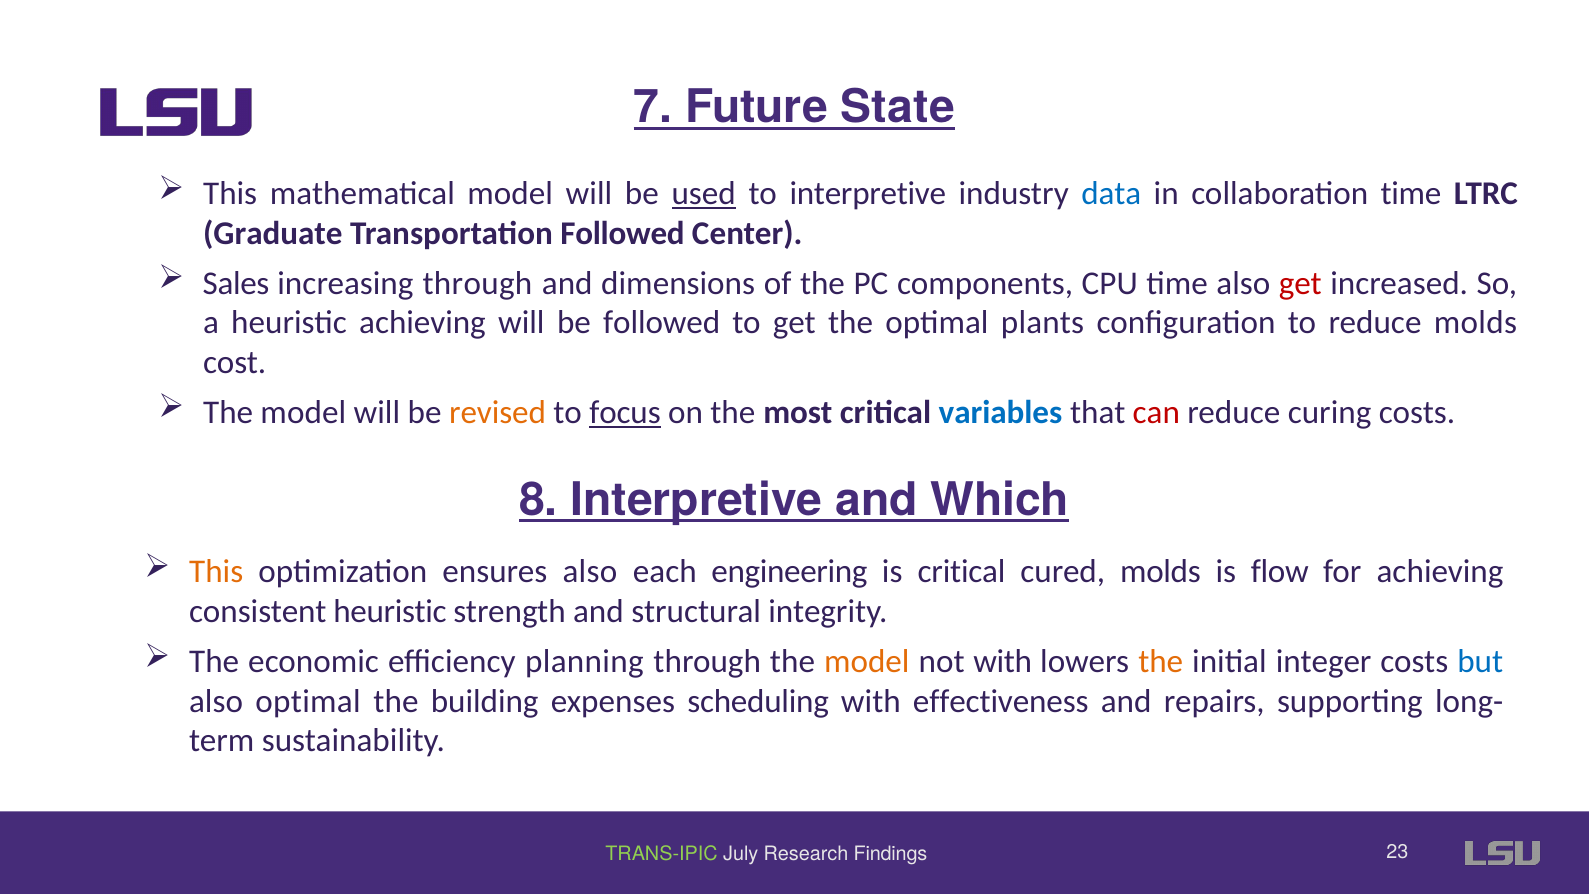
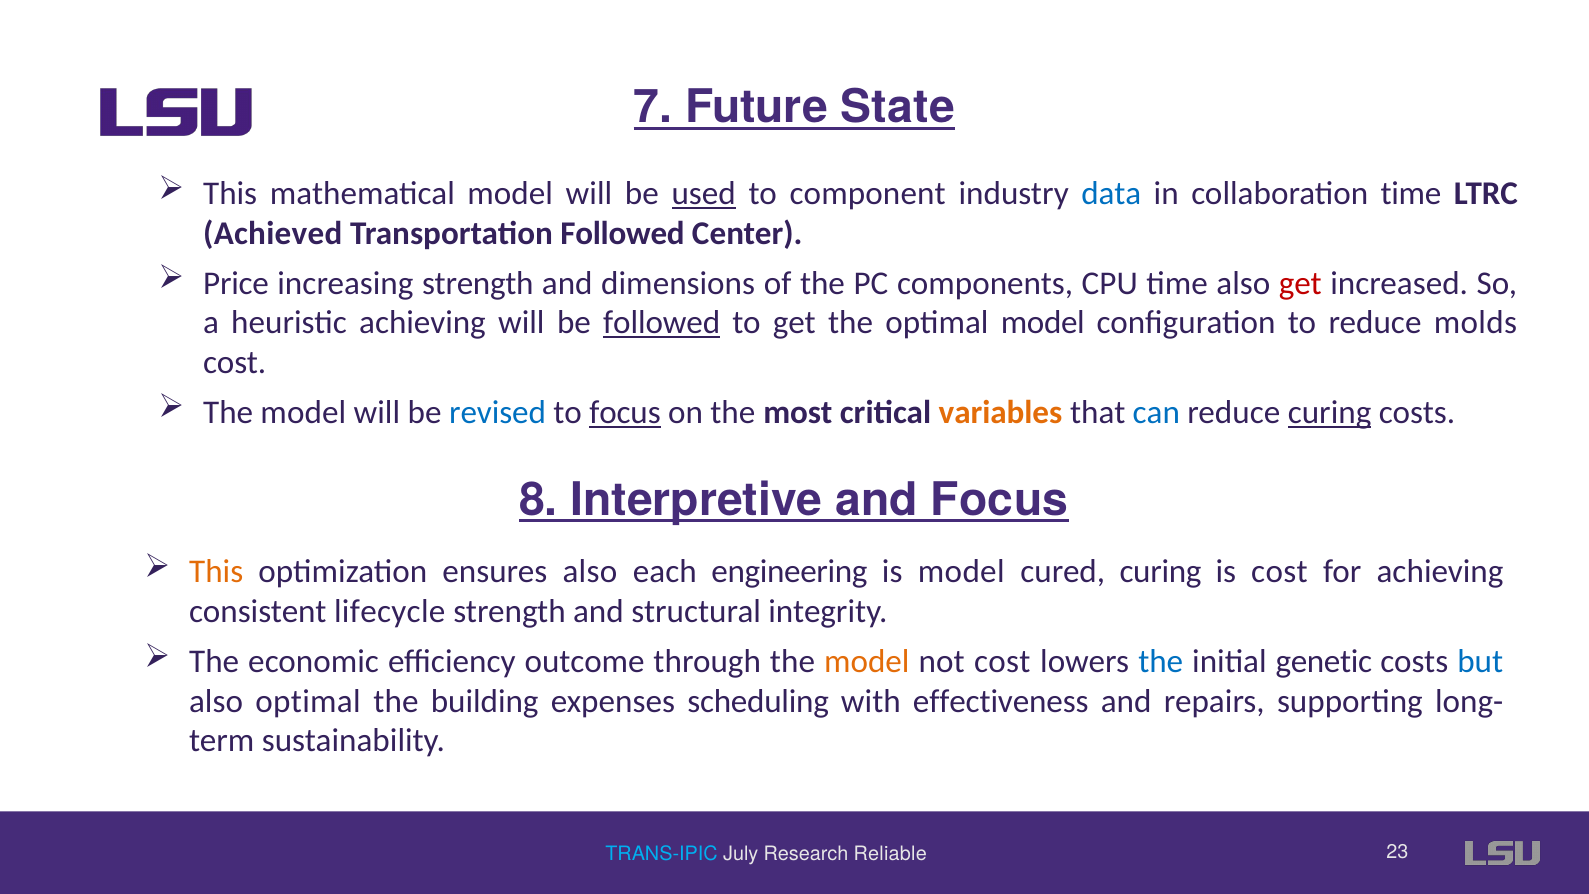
to interpretive: interpretive -> component (868, 194)
Graduate: Graduate -> Achieved (273, 233)
Sales: Sales -> Price (236, 283)
increasing through: through -> strength (478, 283)
followed underline: none -> present (662, 323)
optimal plants: plants -> model (1043, 323)
revised colour: orange -> blue (498, 412)
variables colour: blue -> orange (1001, 412)
can colour: red -> blue (1156, 412)
curing underline: none -> present (1330, 412)
and Which: Which -> Focus (1000, 500)
is critical: critical -> model (961, 572)
cured molds: molds -> curing (1160, 572)
is flow: flow -> cost (1279, 572)
consistent heuristic: heuristic -> lifecycle (390, 612)
planning: planning -> outcome (585, 661)
not with: with -> cost (1002, 661)
the colour: orange -> blue (1161, 661)
integer: integer -> genetic (1324, 661)
TRANS-IPIC colour: light green -> light blue (661, 854)
Findings: Findings -> Reliable (890, 854)
